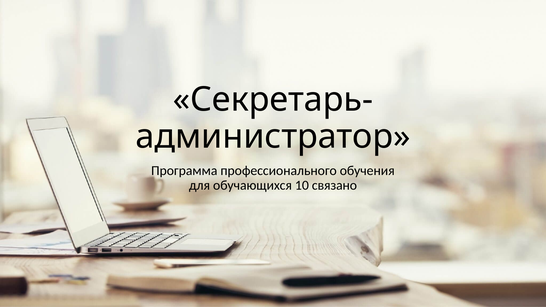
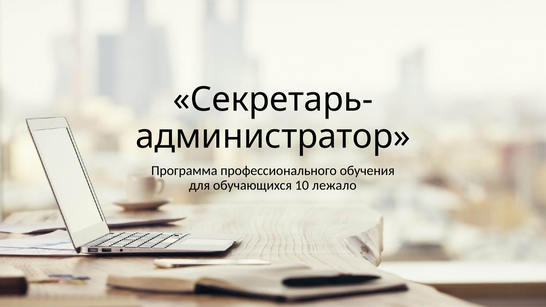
связано: связано -> лежало (334, 185)
